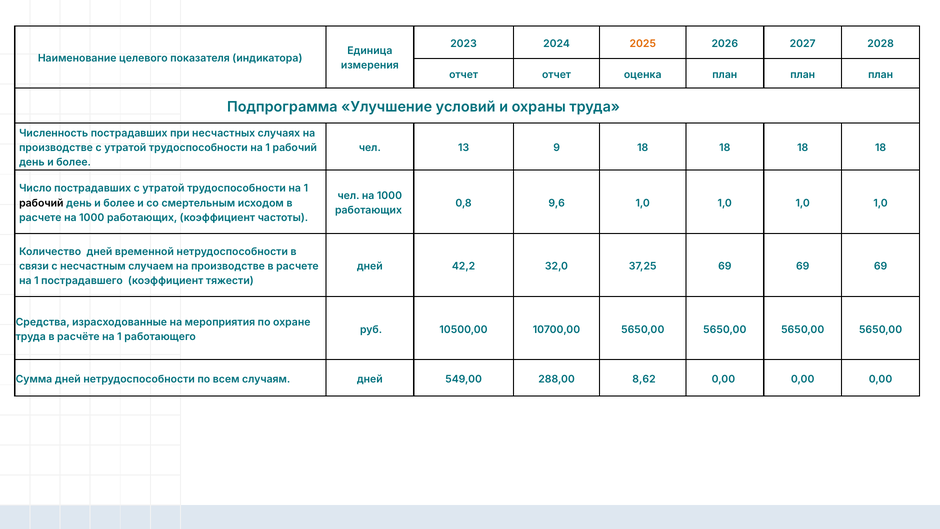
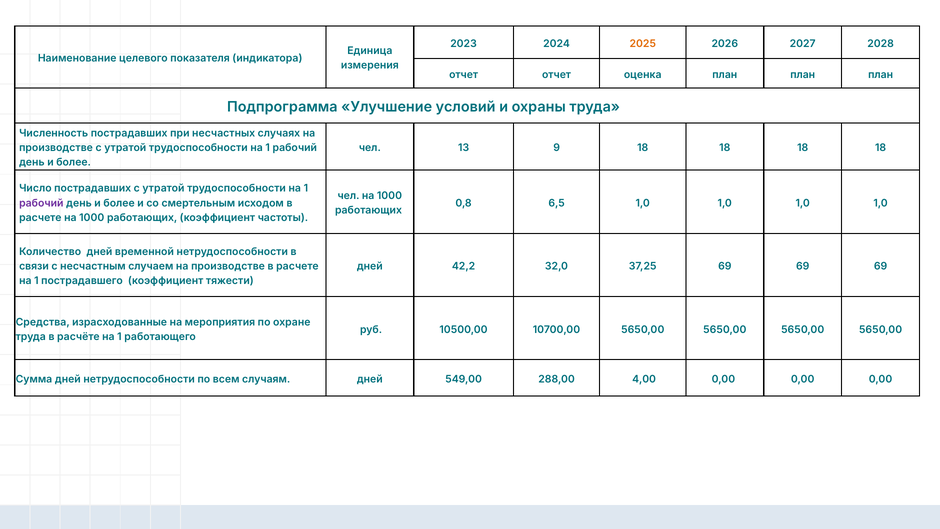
рабочий colour: black -> purple (41, 203)
9,6: 9,6 -> 6,5 (557, 203)
8,62: 8,62 -> 4,00 (644, 379)
